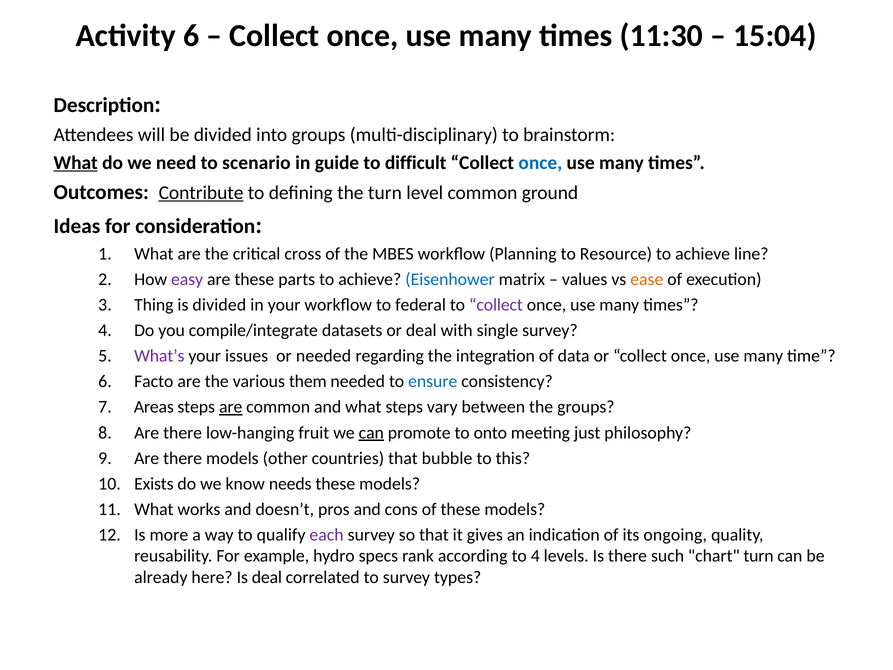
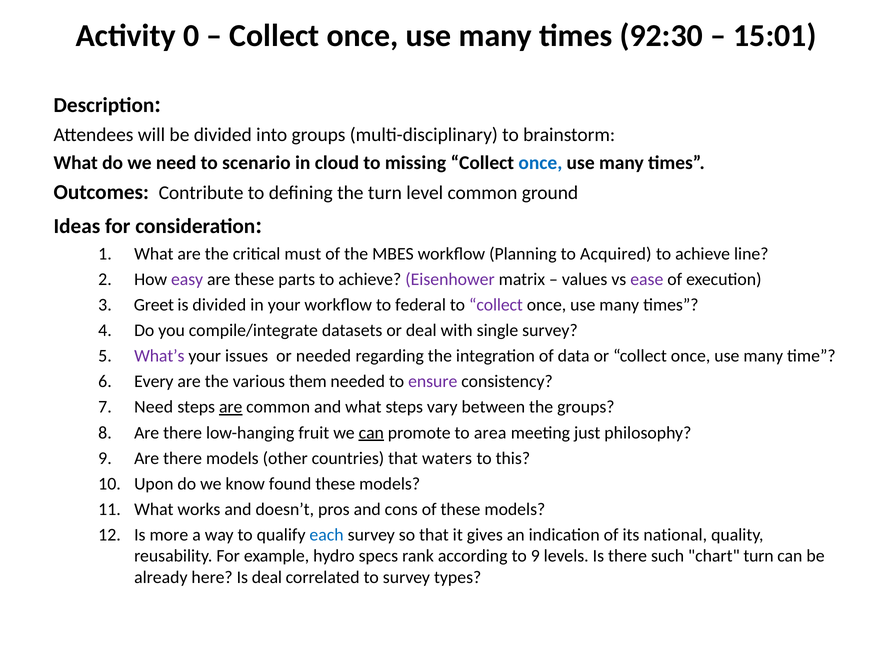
Activity 6: 6 -> 0 (191, 36)
11:30: 11:30 -> 92:30 (661, 36)
15:04: 15:04 -> 15:01 (775, 36)
What underline: present -> none (76, 163)
guide: guide -> cloud (337, 163)
difficult: difficult -> missing (416, 163)
Contribute underline: present -> none (201, 193)
cross: cross -> must (303, 254)
Resource: Resource -> Acquired (616, 254)
Eisenhower colour: blue -> purple (450, 279)
ease colour: orange -> purple (647, 279)
Thing: Thing -> Greet (154, 305)
Facto: Facto -> Every (154, 381)
ensure colour: blue -> purple (433, 381)
Areas: Areas -> Need (154, 407)
onto: onto -> area (490, 432)
bubble: bubble -> waters (447, 458)
Exists: Exists -> Upon (154, 484)
needs: needs -> found (290, 484)
each colour: purple -> blue (327, 535)
ongoing: ongoing -> national (675, 535)
to 4: 4 -> 9 (535, 556)
